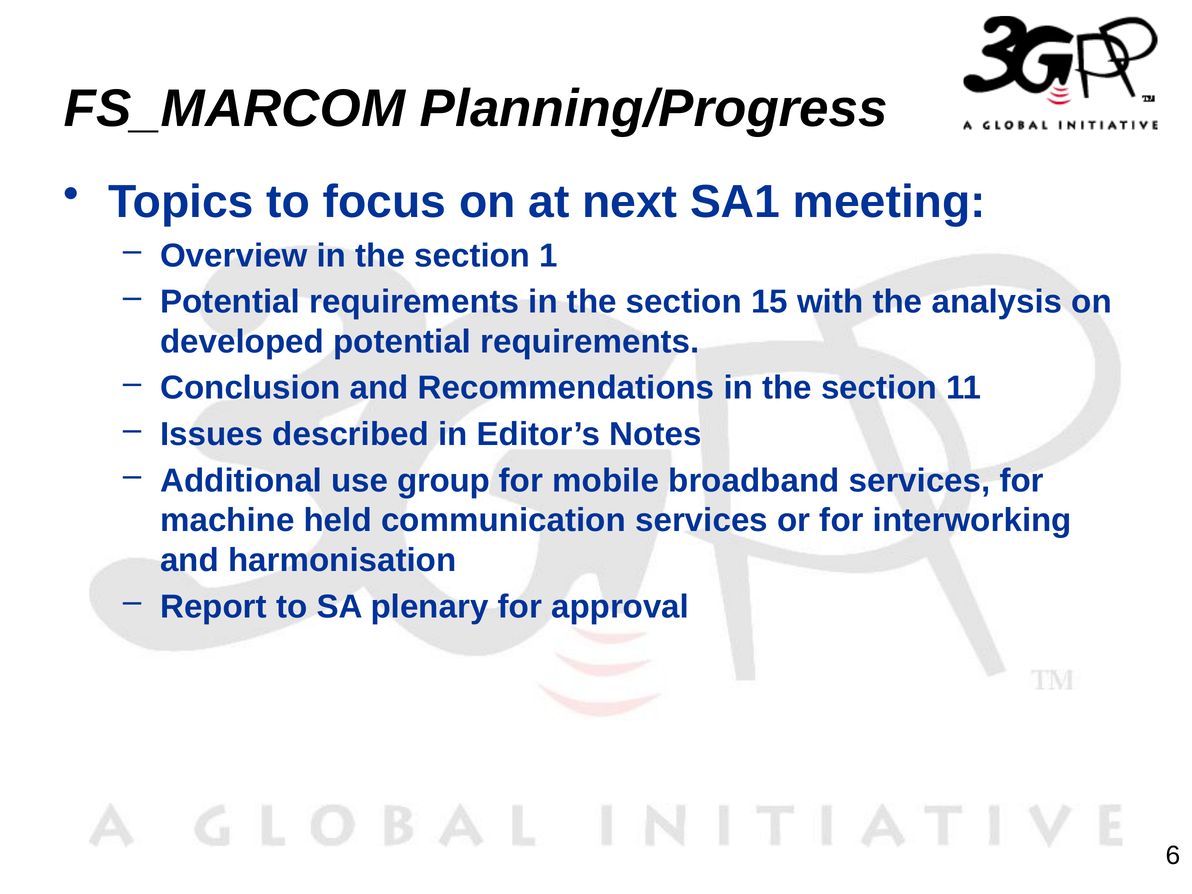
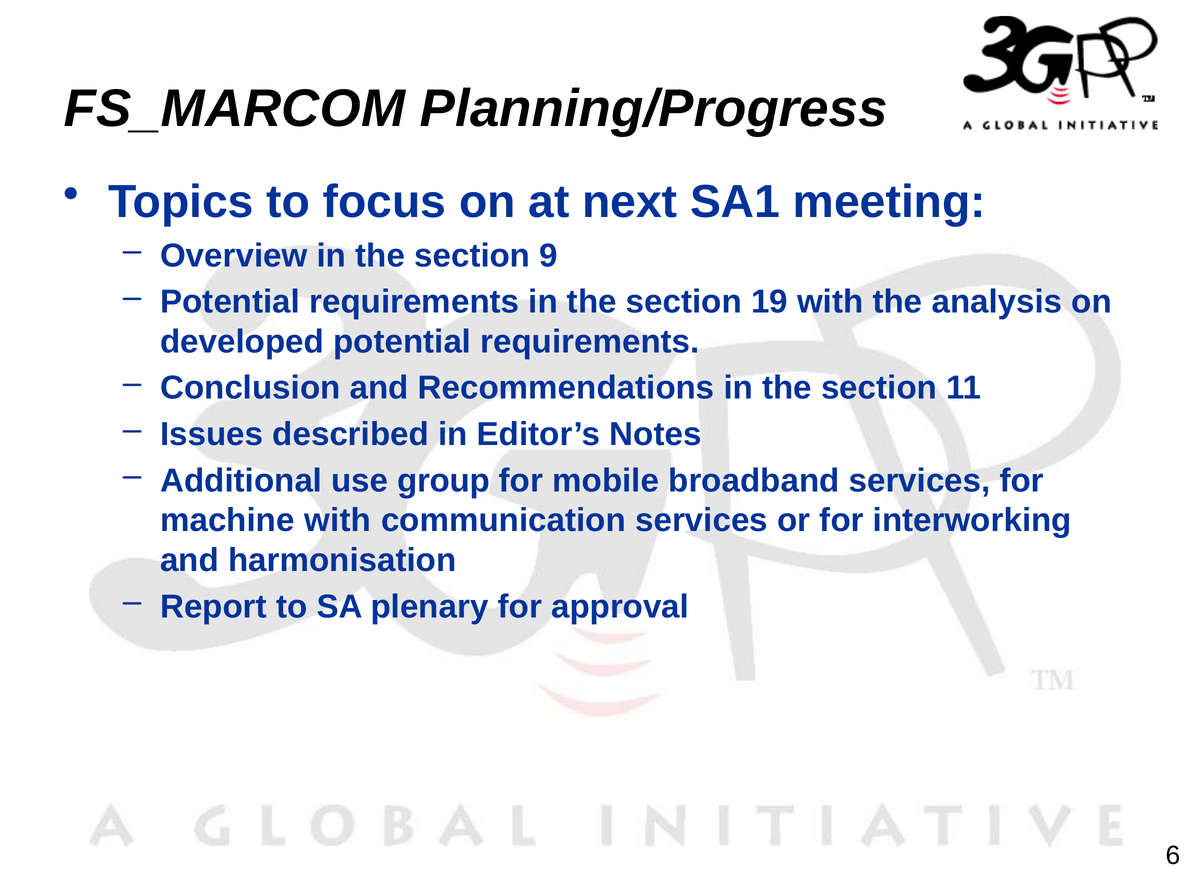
1: 1 -> 9 (549, 256)
15: 15 -> 19 (769, 302)
machine held: held -> with (338, 521)
